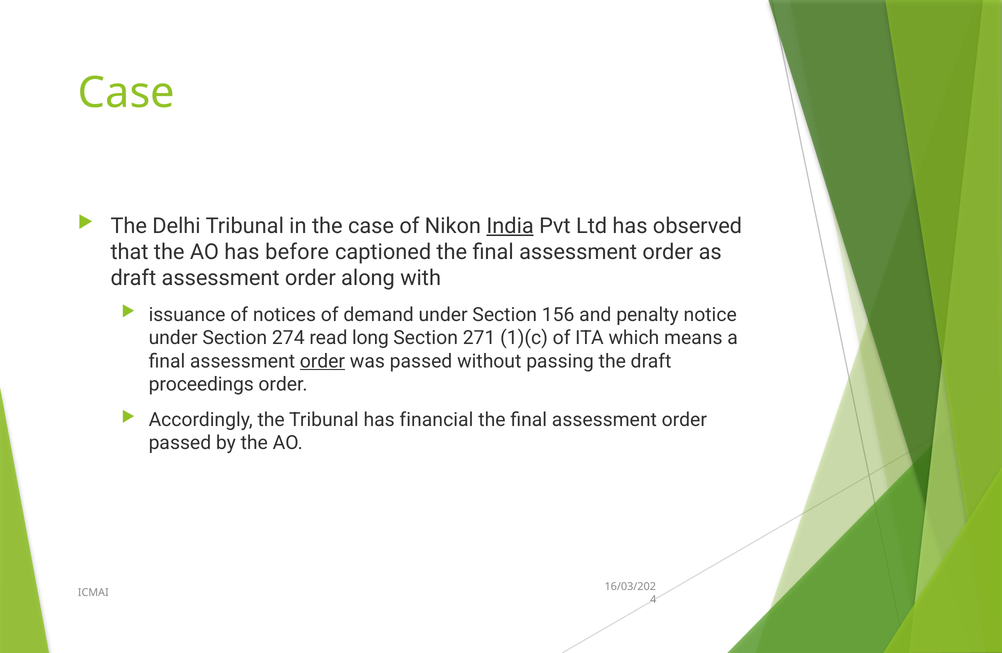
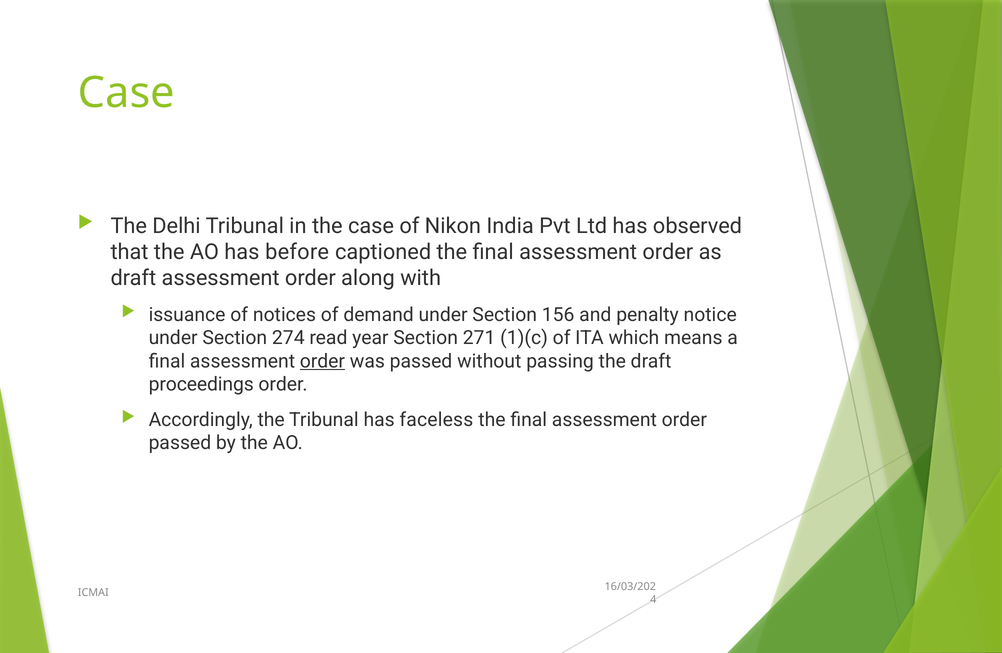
India underline: present -> none (510, 226)
long: long -> year (370, 338)
financial: financial -> faceless (436, 420)
